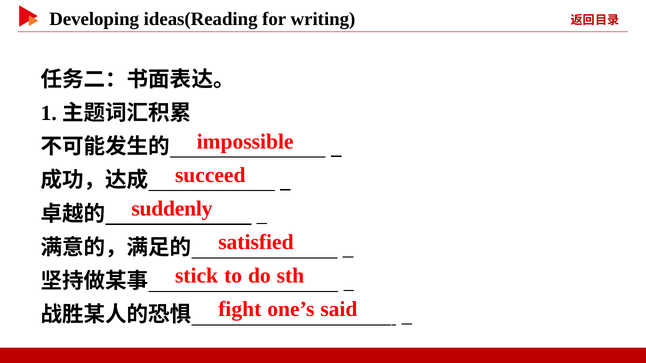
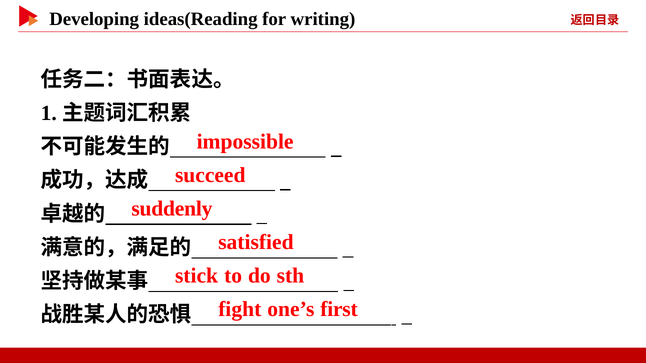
said: said -> first (339, 310)
